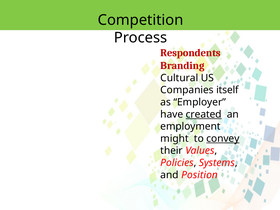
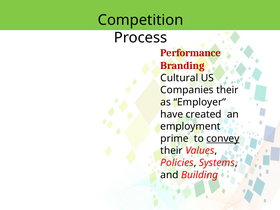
Respondents: Respondents -> Performance (191, 53)
Companies itself: itself -> their (227, 90)
created underline: present -> none (204, 114)
might: might -> prime (175, 139)
Position: Position -> Building (200, 175)
